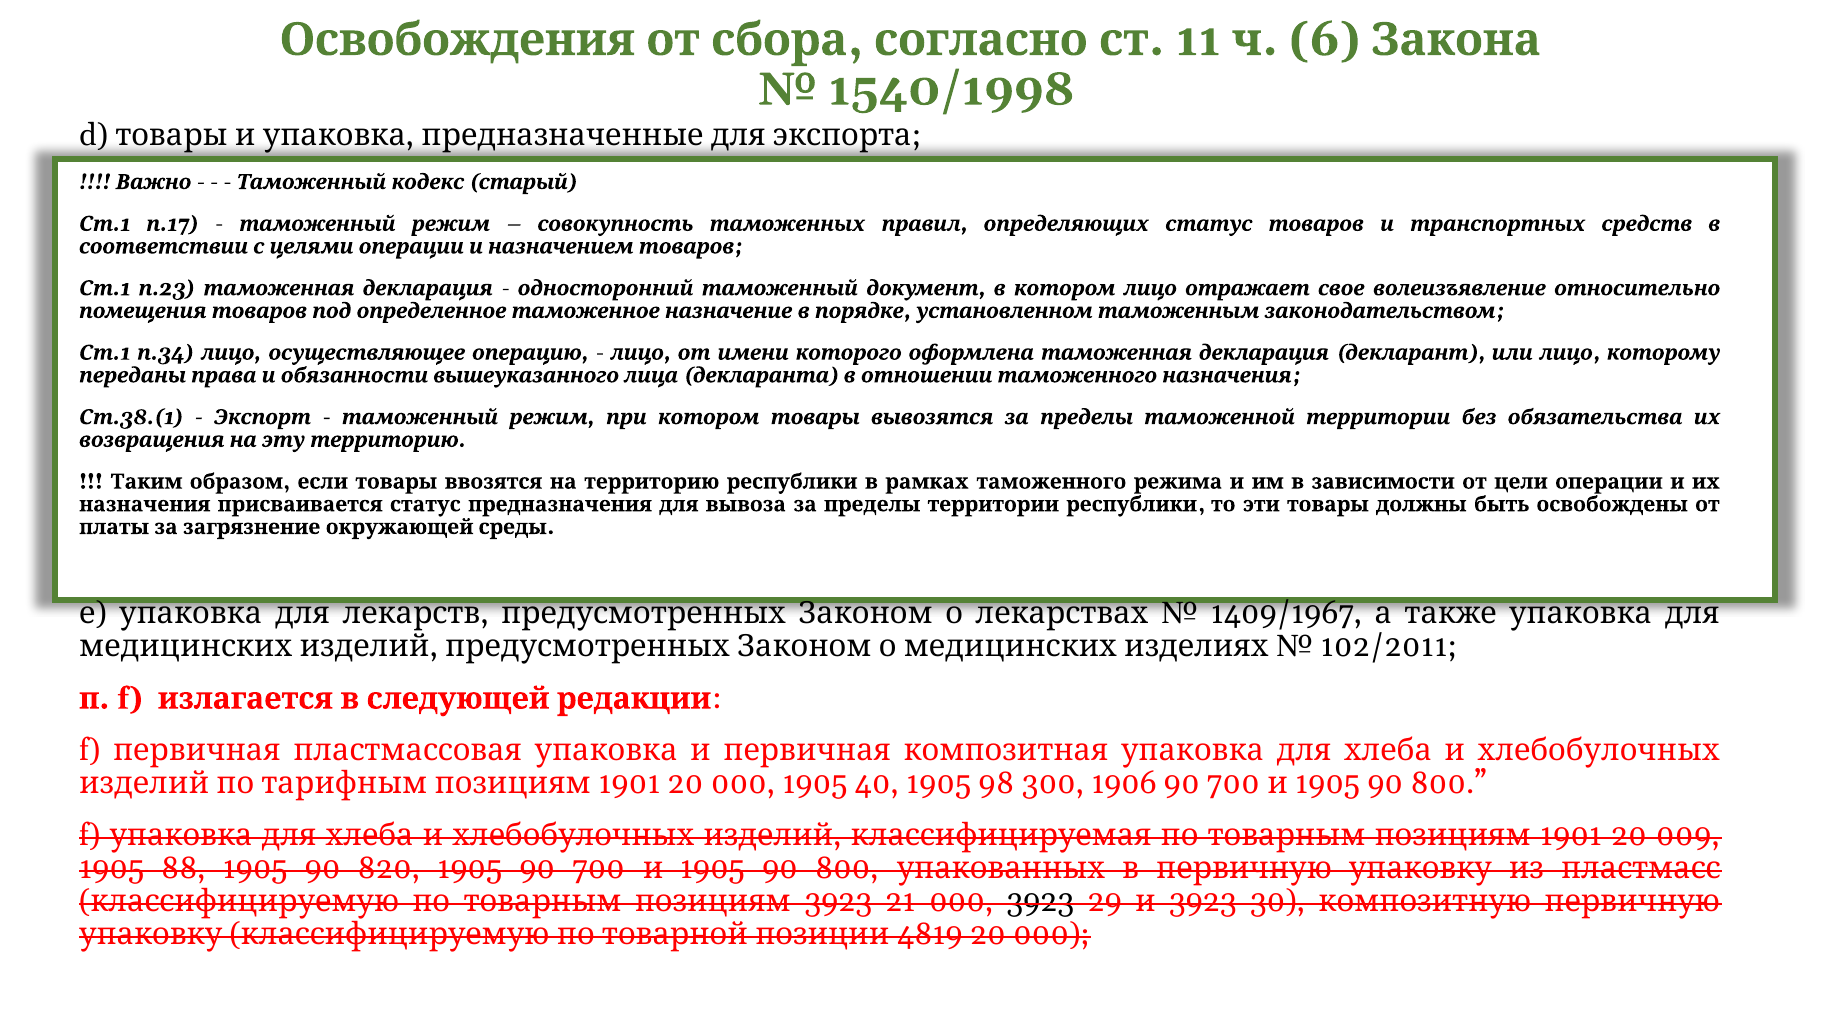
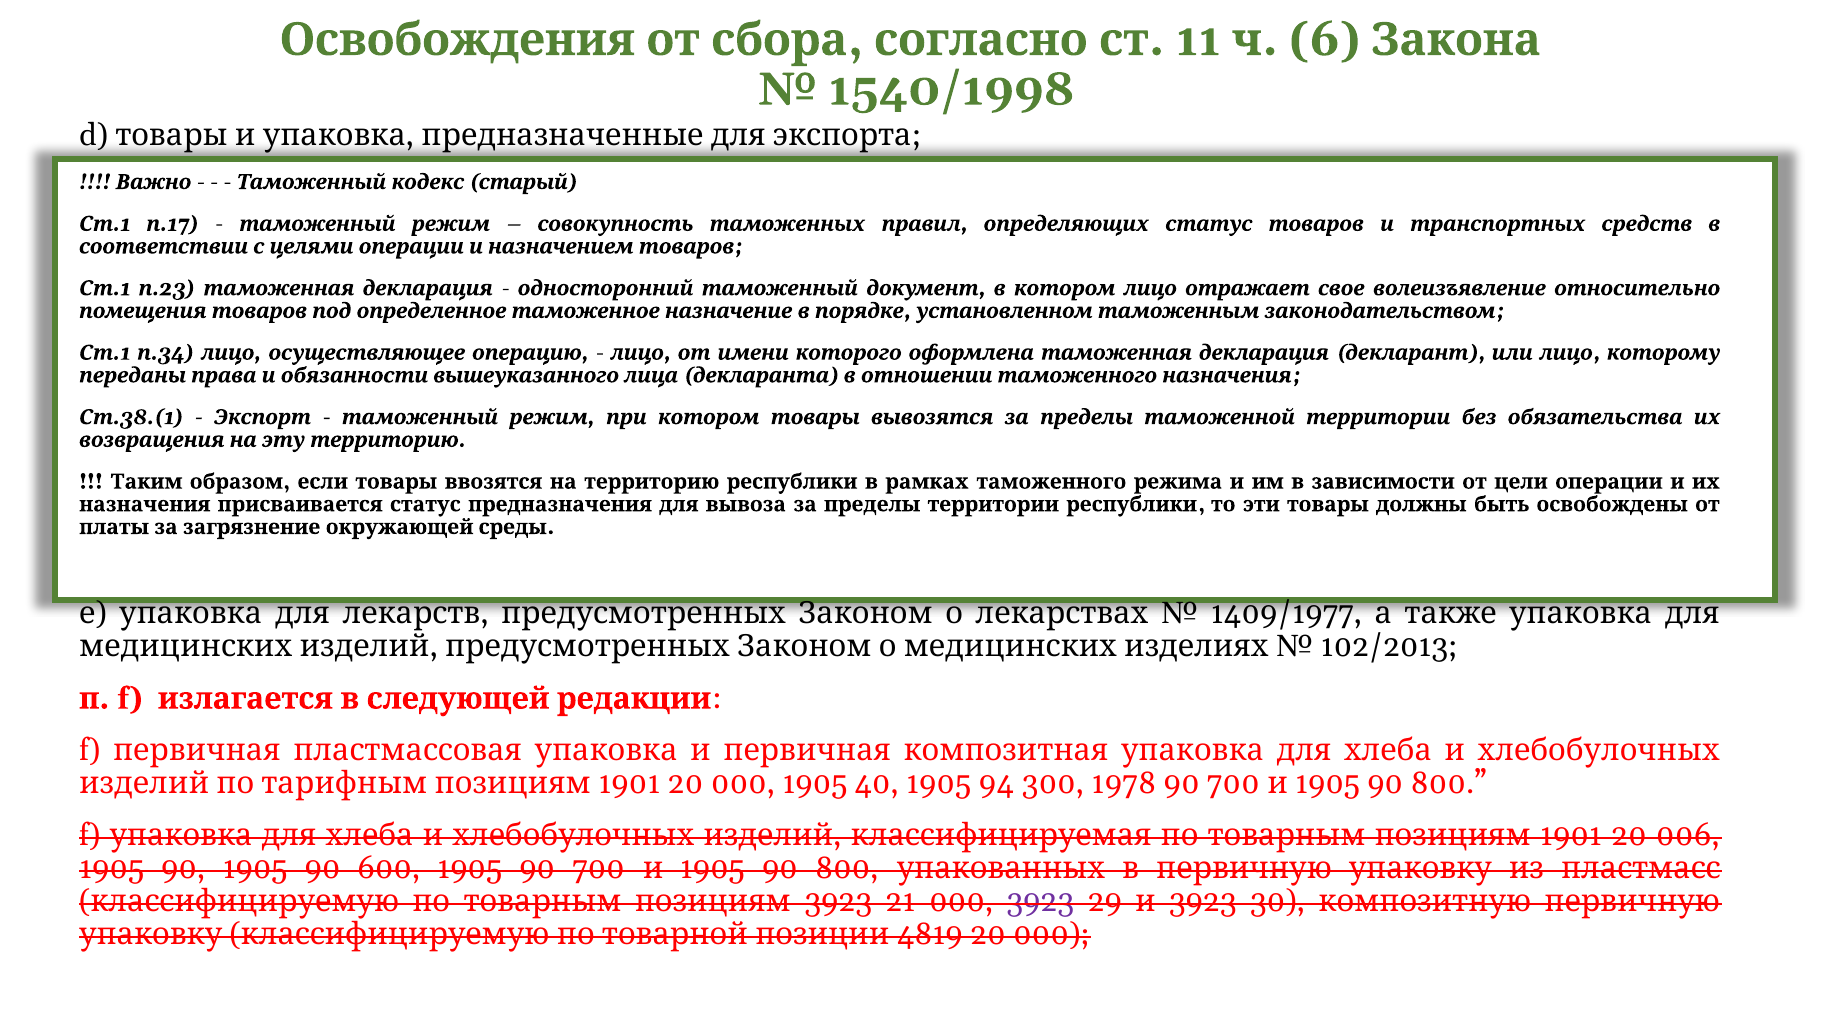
1409/1967: 1409/1967 -> 1409/1977 (1286, 614)
102/2011: 102/2011 -> 102/2013 (1389, 647)
98: 98 -> 94 (996, 784)
1906: 1906 -> 1978 (1124, 784)
009: 009 -> 006 (1688, 836)
88: 88 -> 90 (183, 869)
820: 820 -> 600 (389, 869)
3923 colour: black -> purple (1040, 902)
